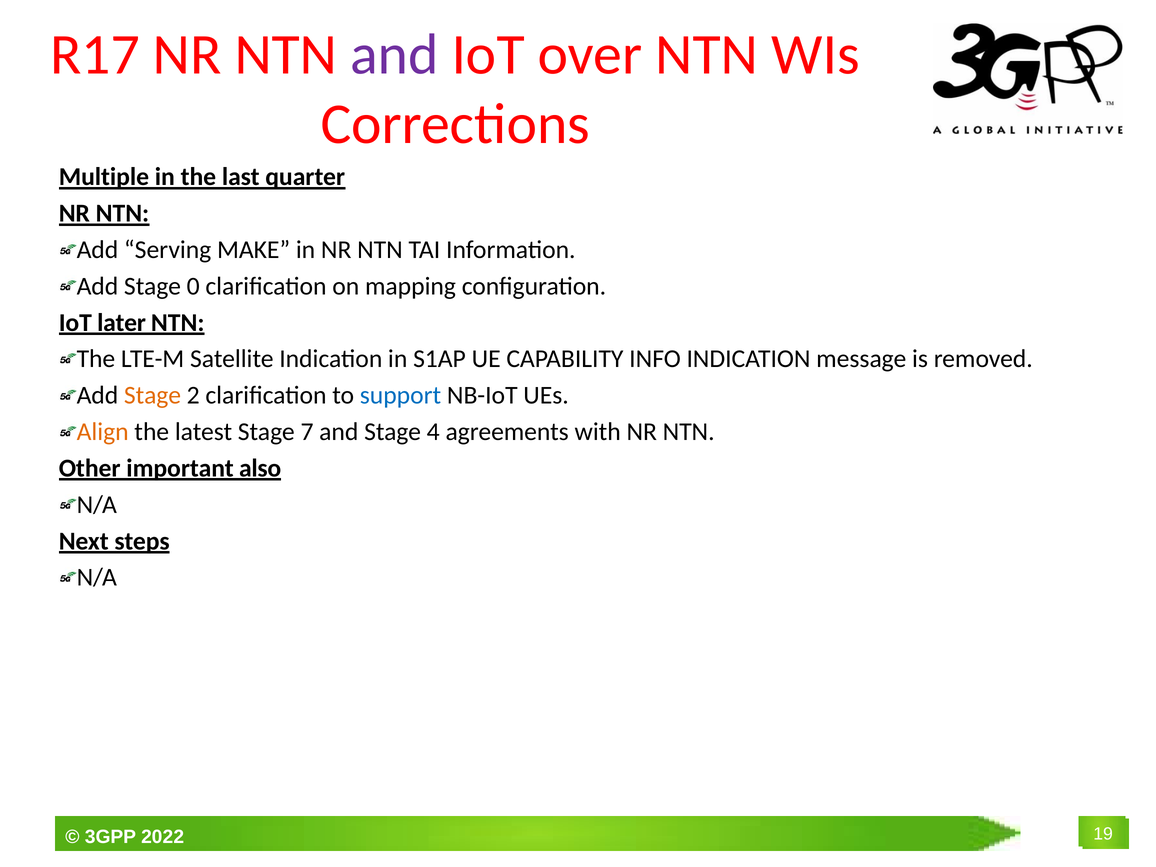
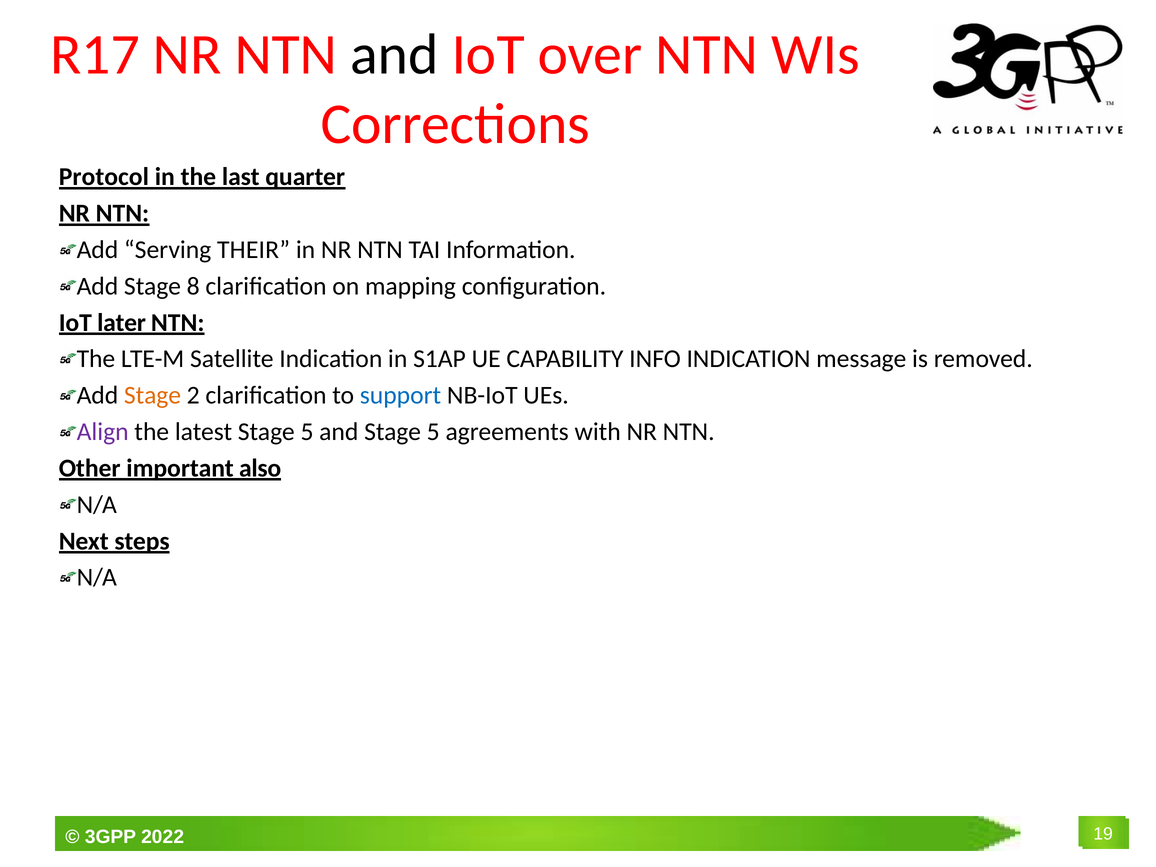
and colour: purple -> black (394, 55)
Multiple: Multiple -> Protocol (104, 177)
MAKE: MAKE -> THEIR (254, 250)
0: 0 -> 8 (193, 286)
Align colour: orange -> purple (103, 432)
latest Stage 7: 7 -> 5 (307, 432)
and Stage 4: 4 -> 5 (433, 432)
